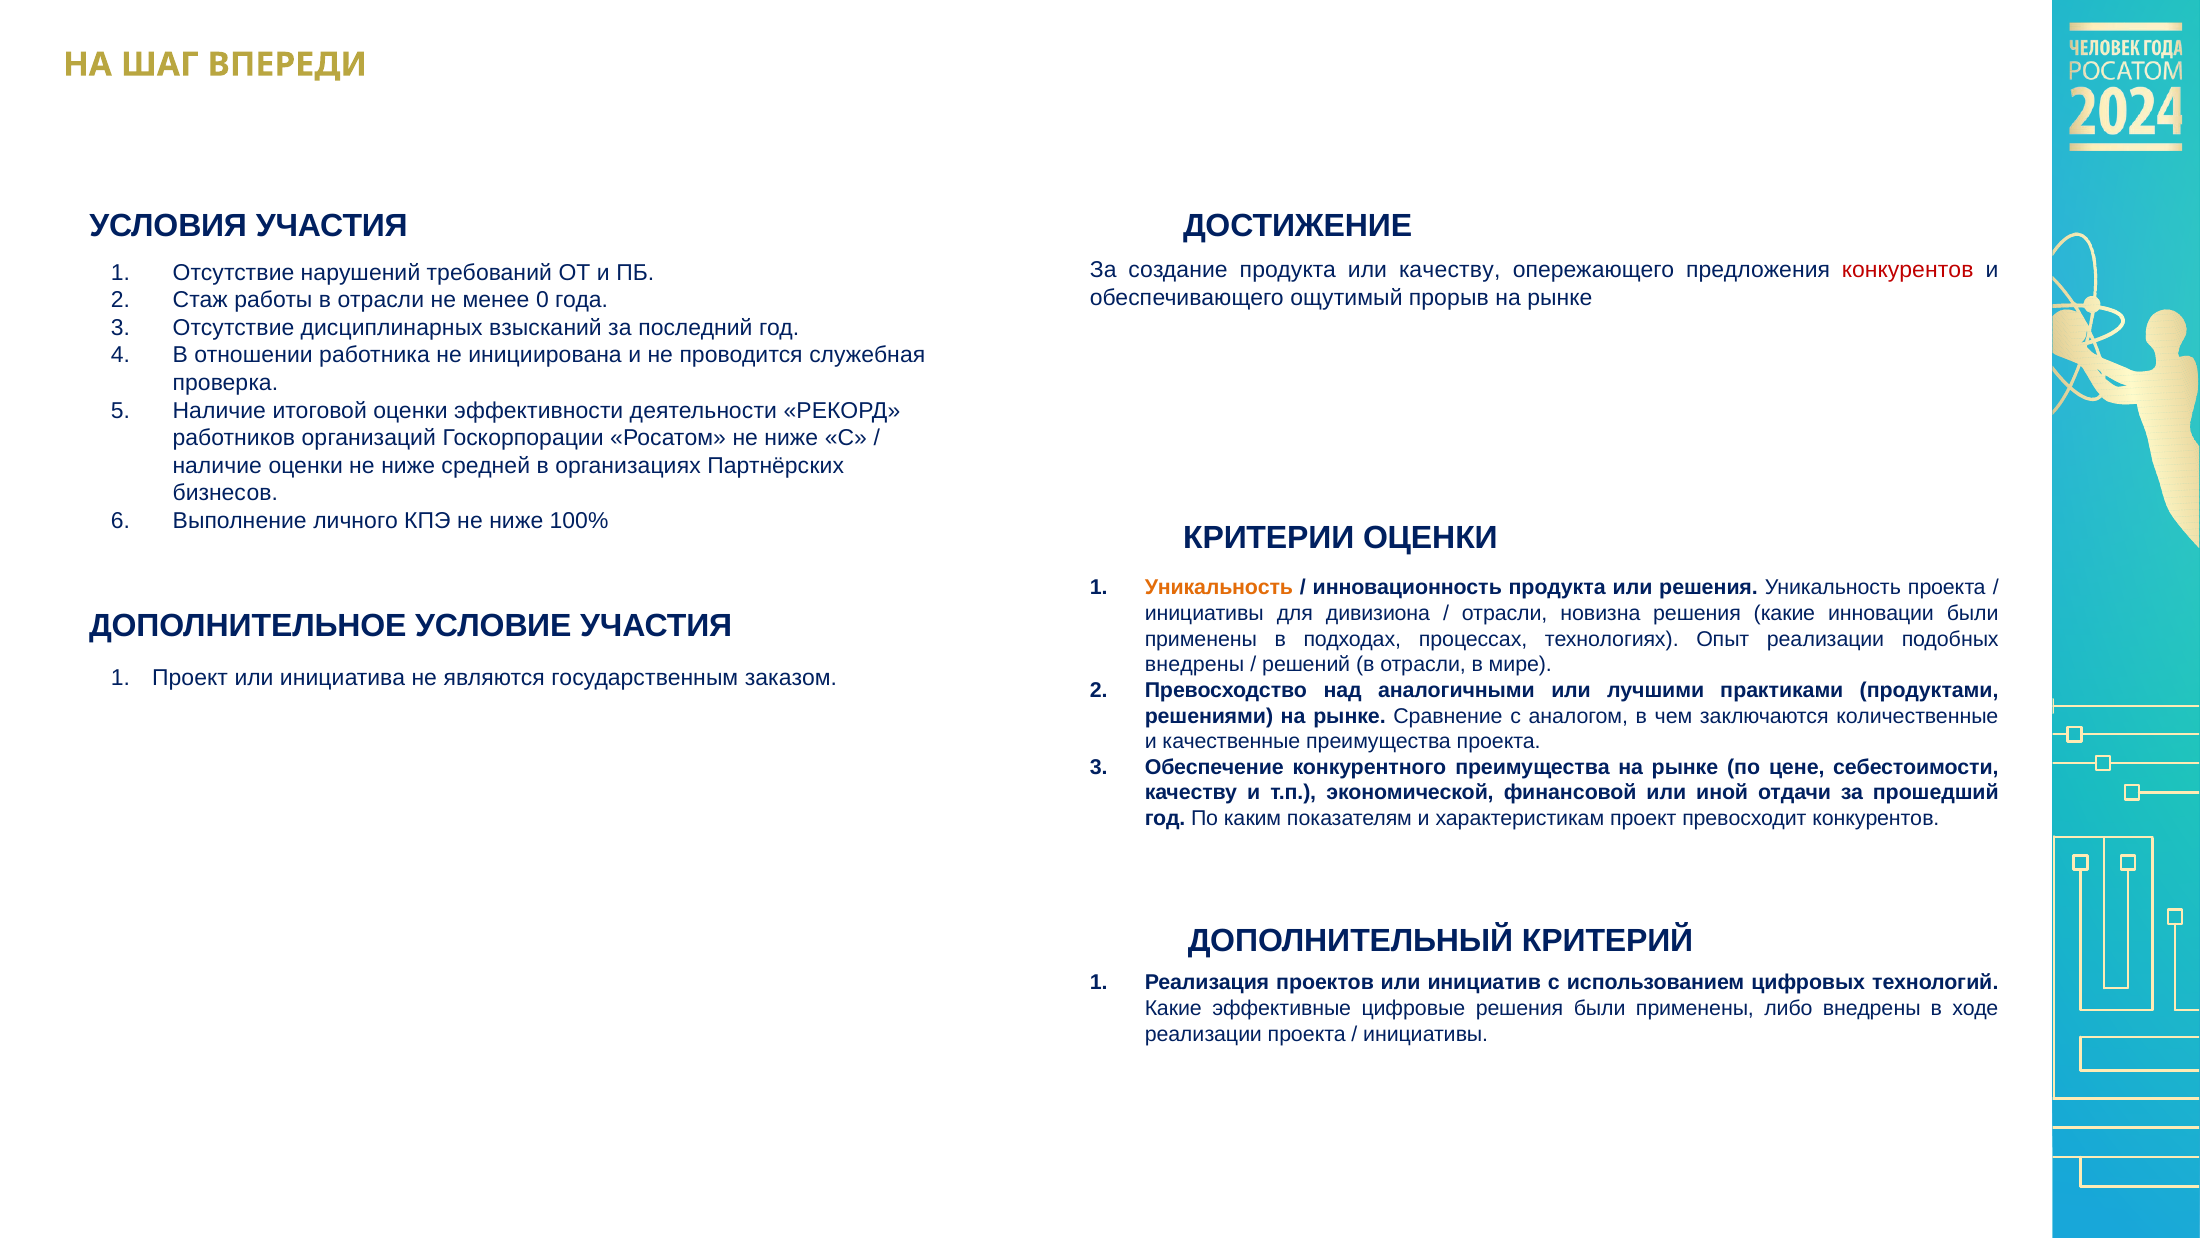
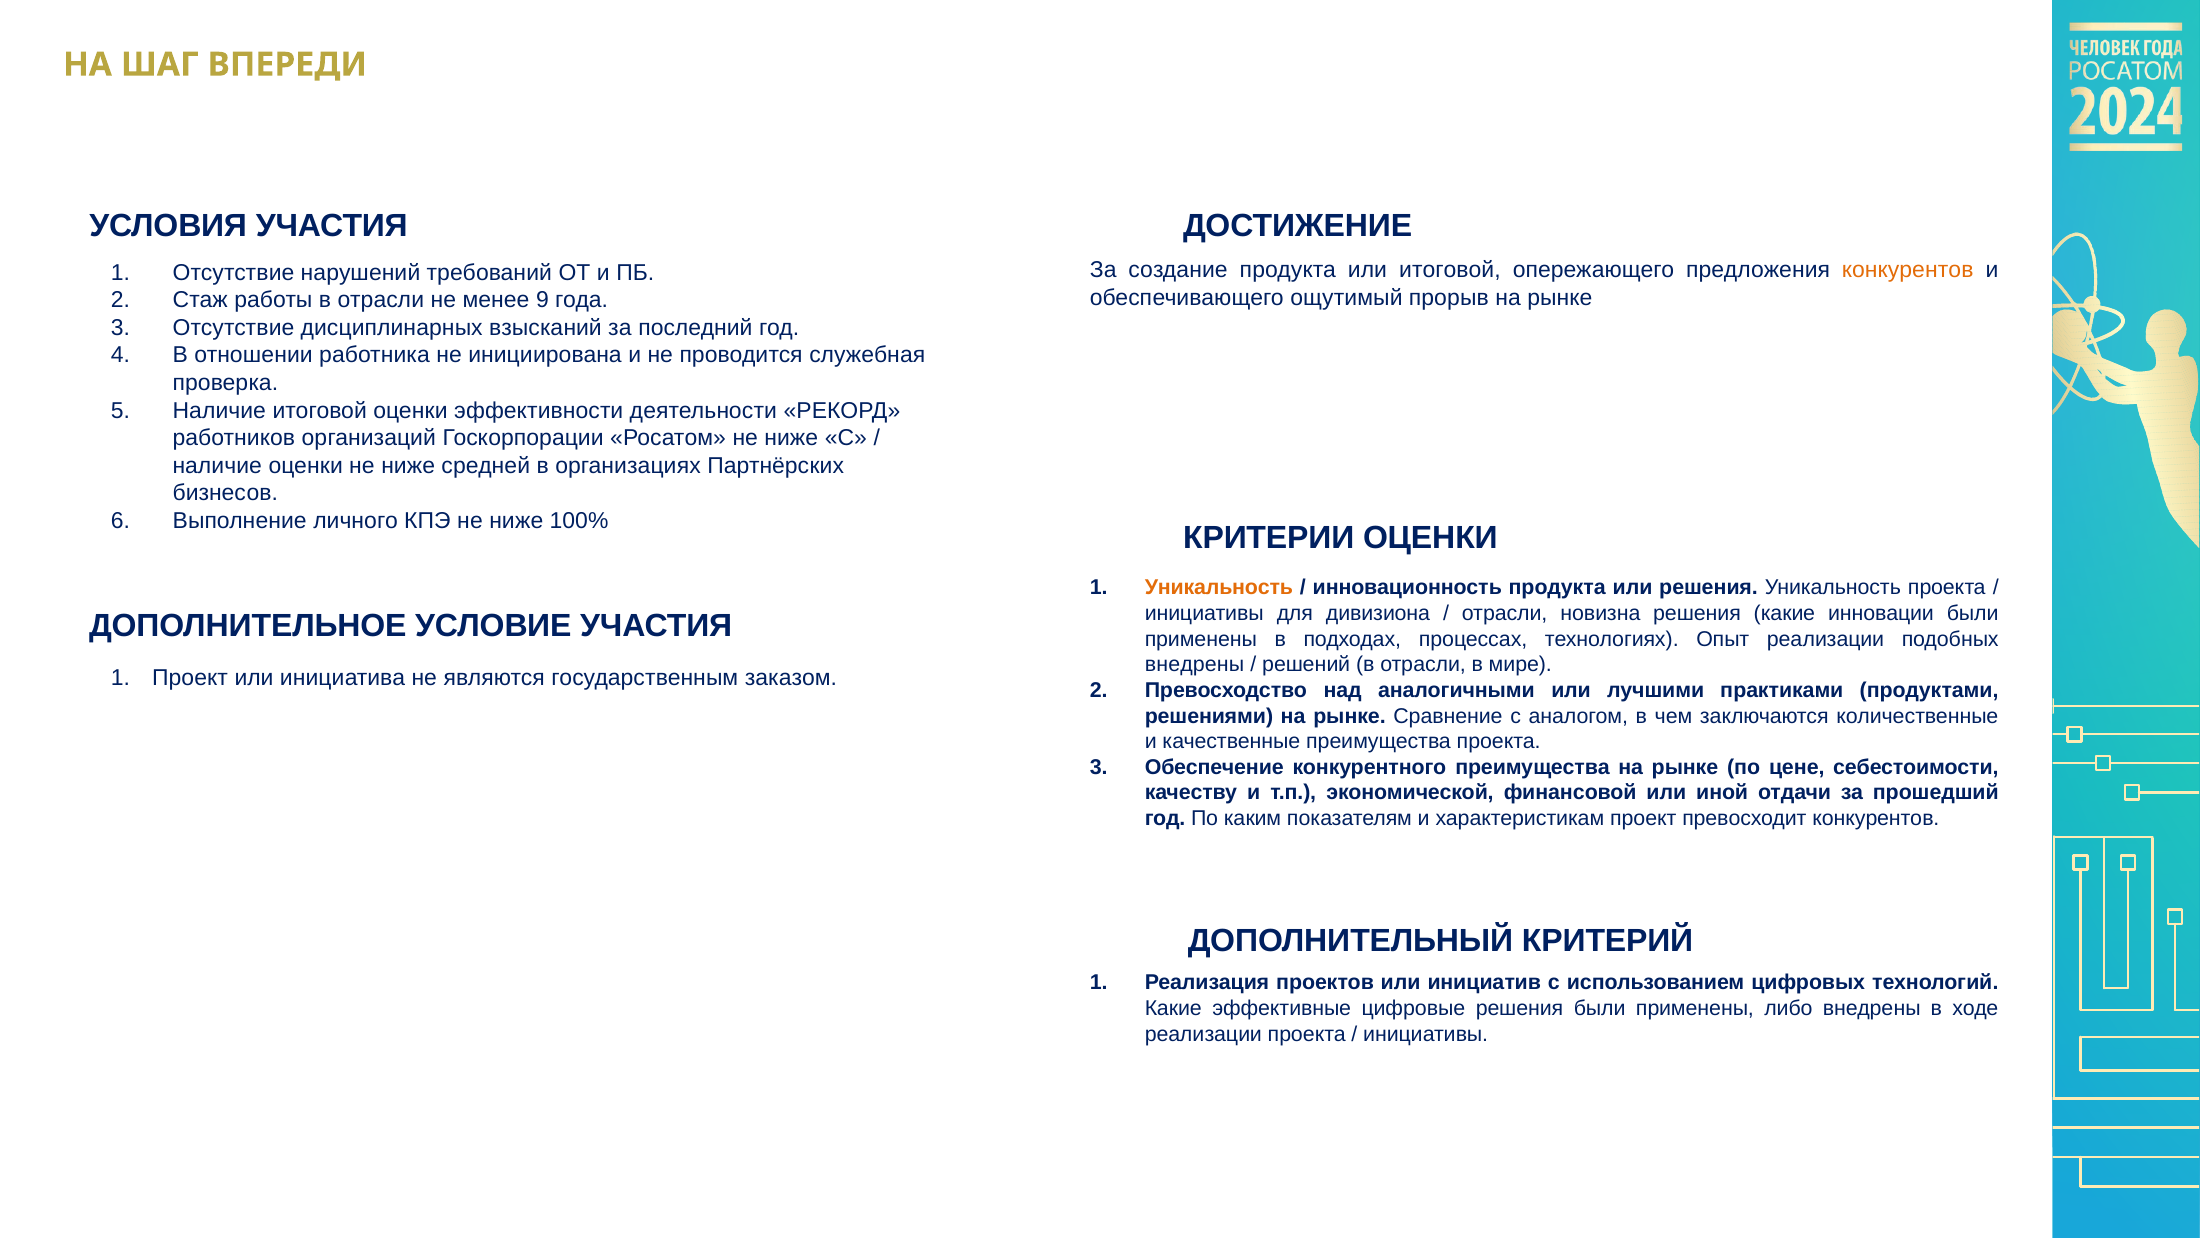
или качеству: качеству -> итоговой (1450, 270)
конкурентов colour: red -> orange (1908, 270)
0: 0 -> 9 (542, 300)
